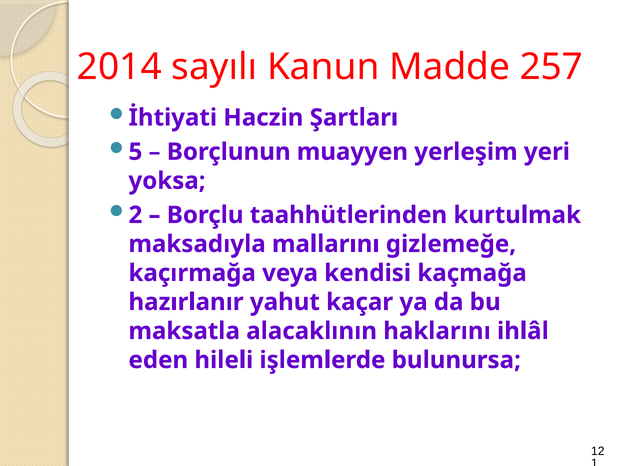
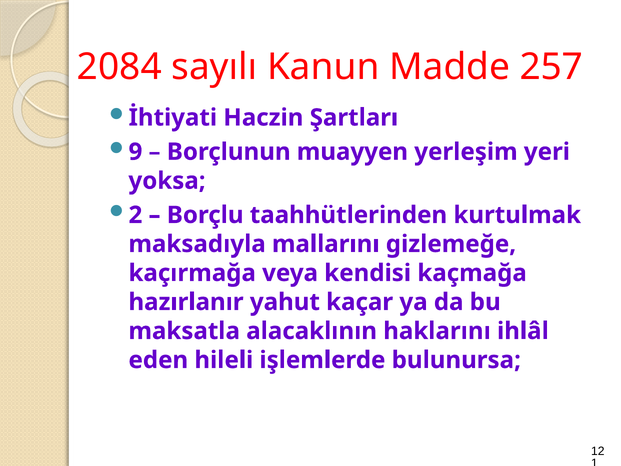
2014: 2014 -> 2084 (119, 67)
5: 5 -> 9 (135, 152)
